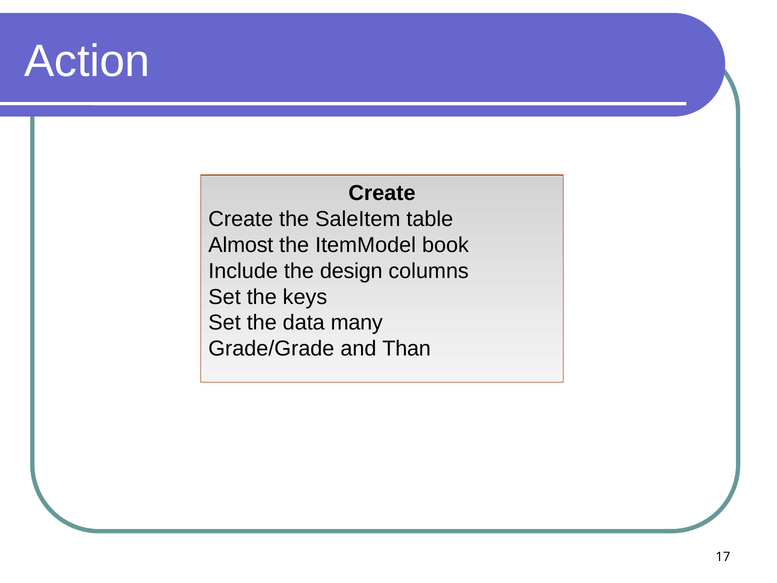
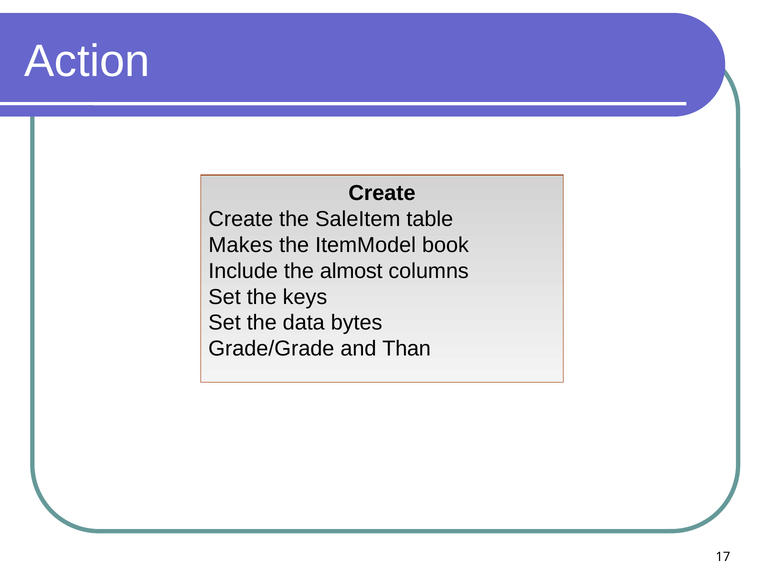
Almost: Almost -> Makes (241, 245)
design: design -> almost (351, 271)
many: many -> bytes (357, 323)
